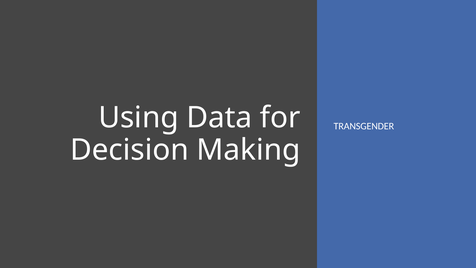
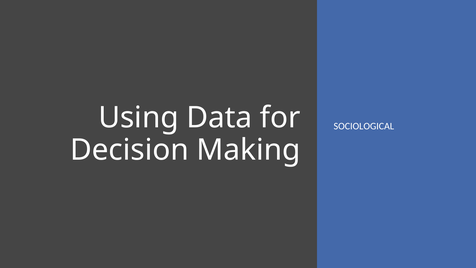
TRANSGENDER: TRANSGENDER -> SOCIOLOGICAL (364, 126)
